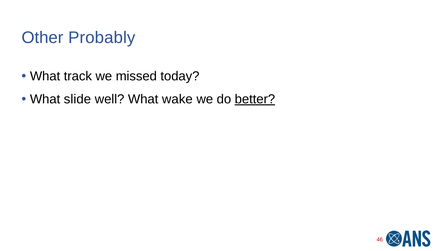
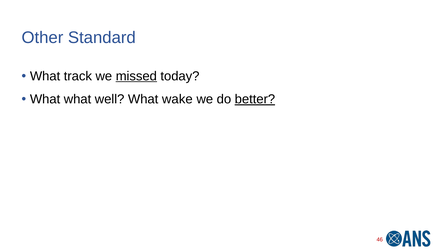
Probably: Probably -> Standard (102, 38)
missed underline: none -> present (136, 76)
What slide: slide -> what (78, 99)
